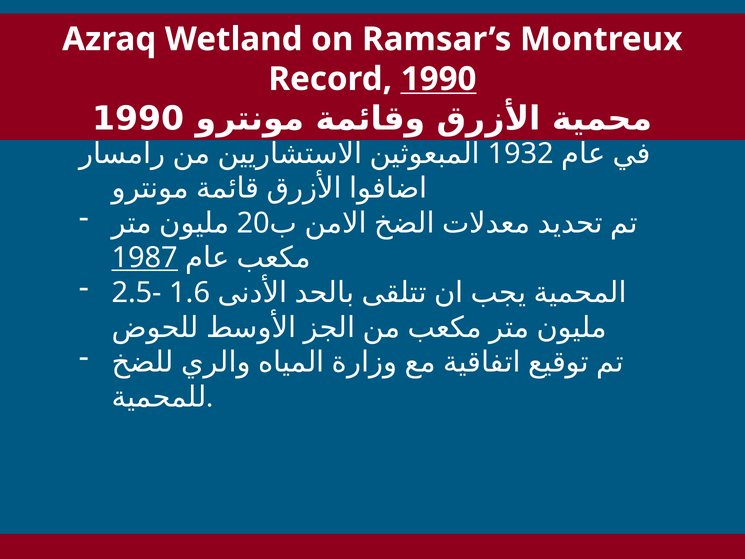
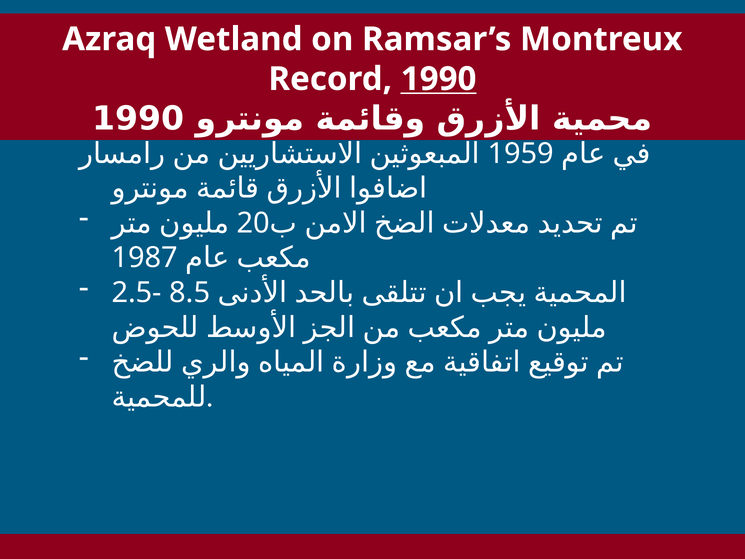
1932: 1932 -> 1959 (521, 153)
1987 underline: present -> none (145, 258)
1.6: 1.6 -> 8.5 (190, 293)
